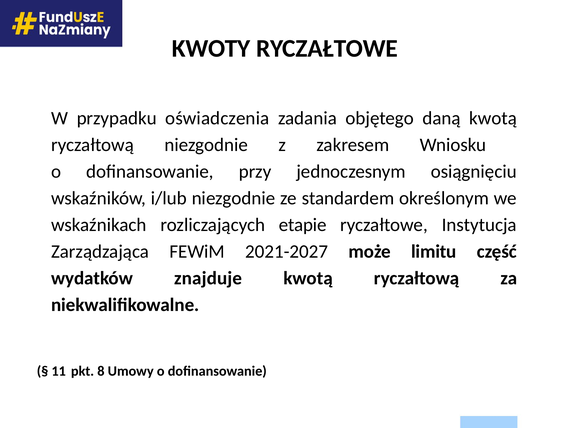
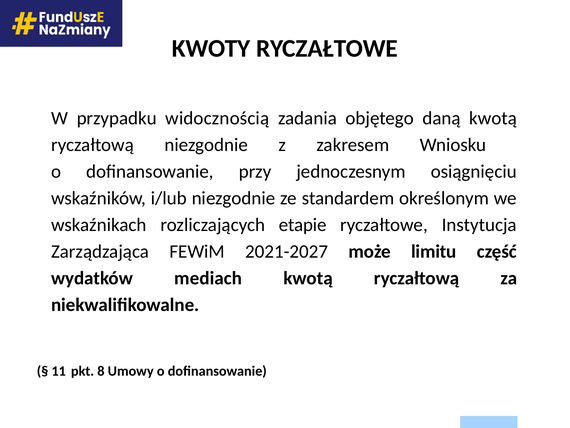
oświadczenia: oświadczenia -> widocznością (217, 118)
znajduje: znajduje -> mediach (208, 278)
